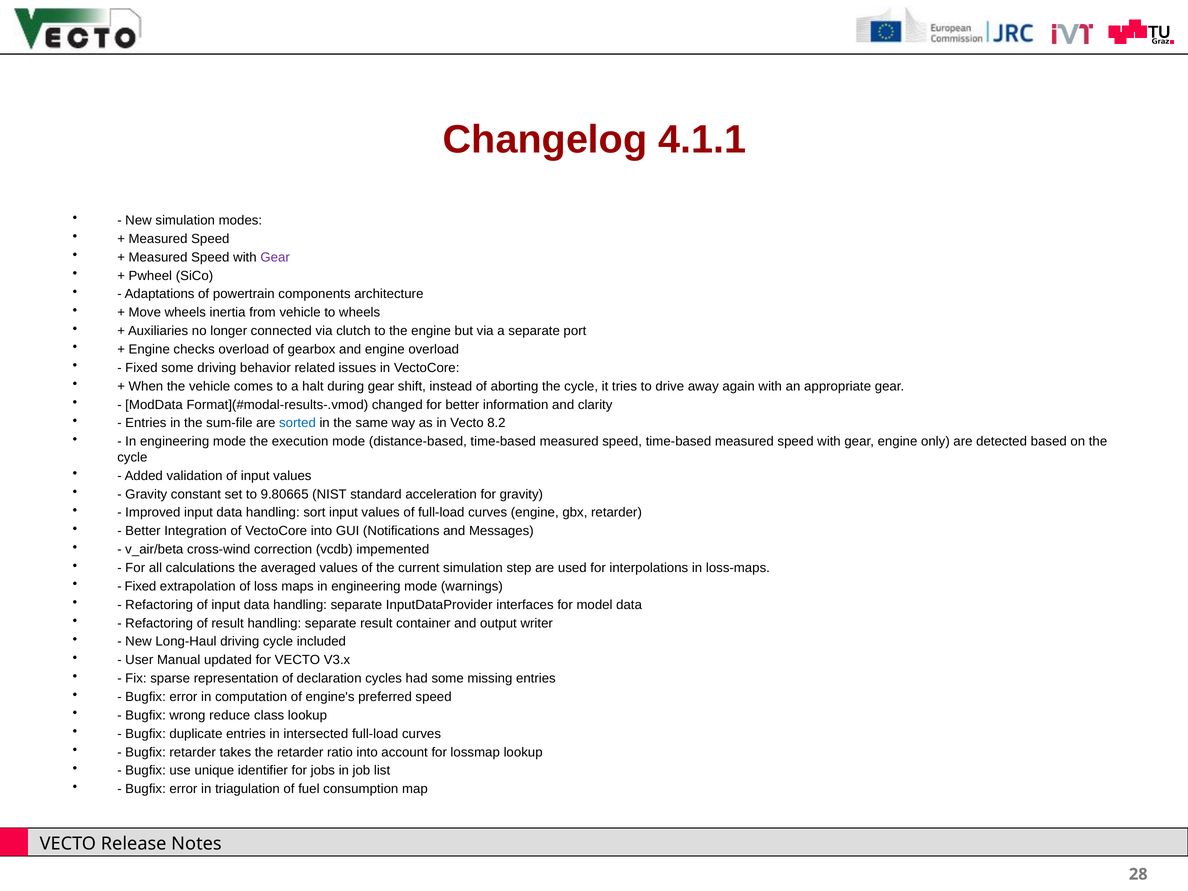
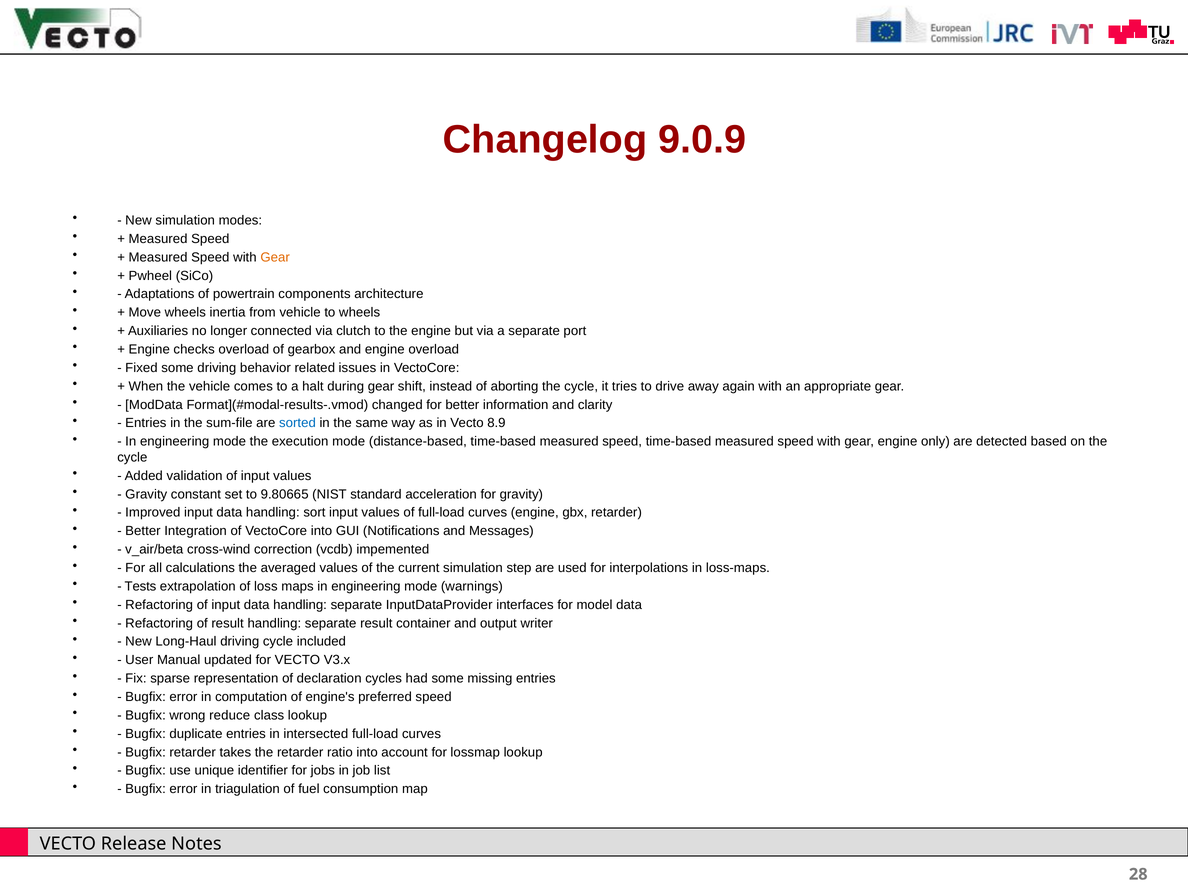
4.1.1: 4.1.1 -> 9.0.9 (702, 140)
Gear colour: purple -> orange (275, 257)
8.2: 8.2 -> 8.9 (496, 423)
Fixed: Fixed -> Tests (140, 586)
